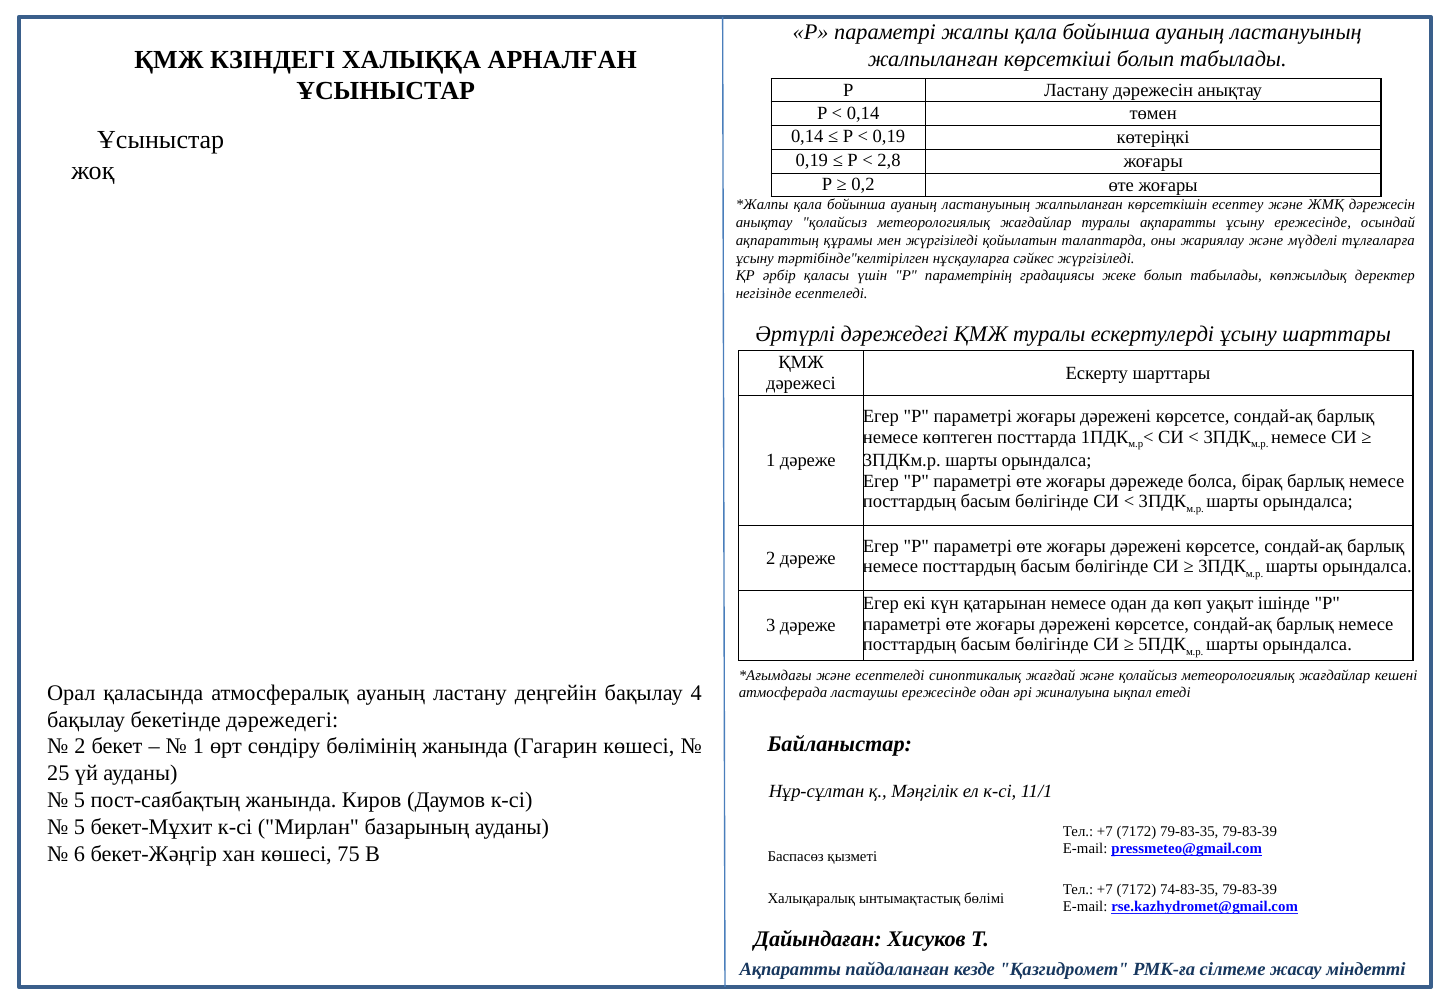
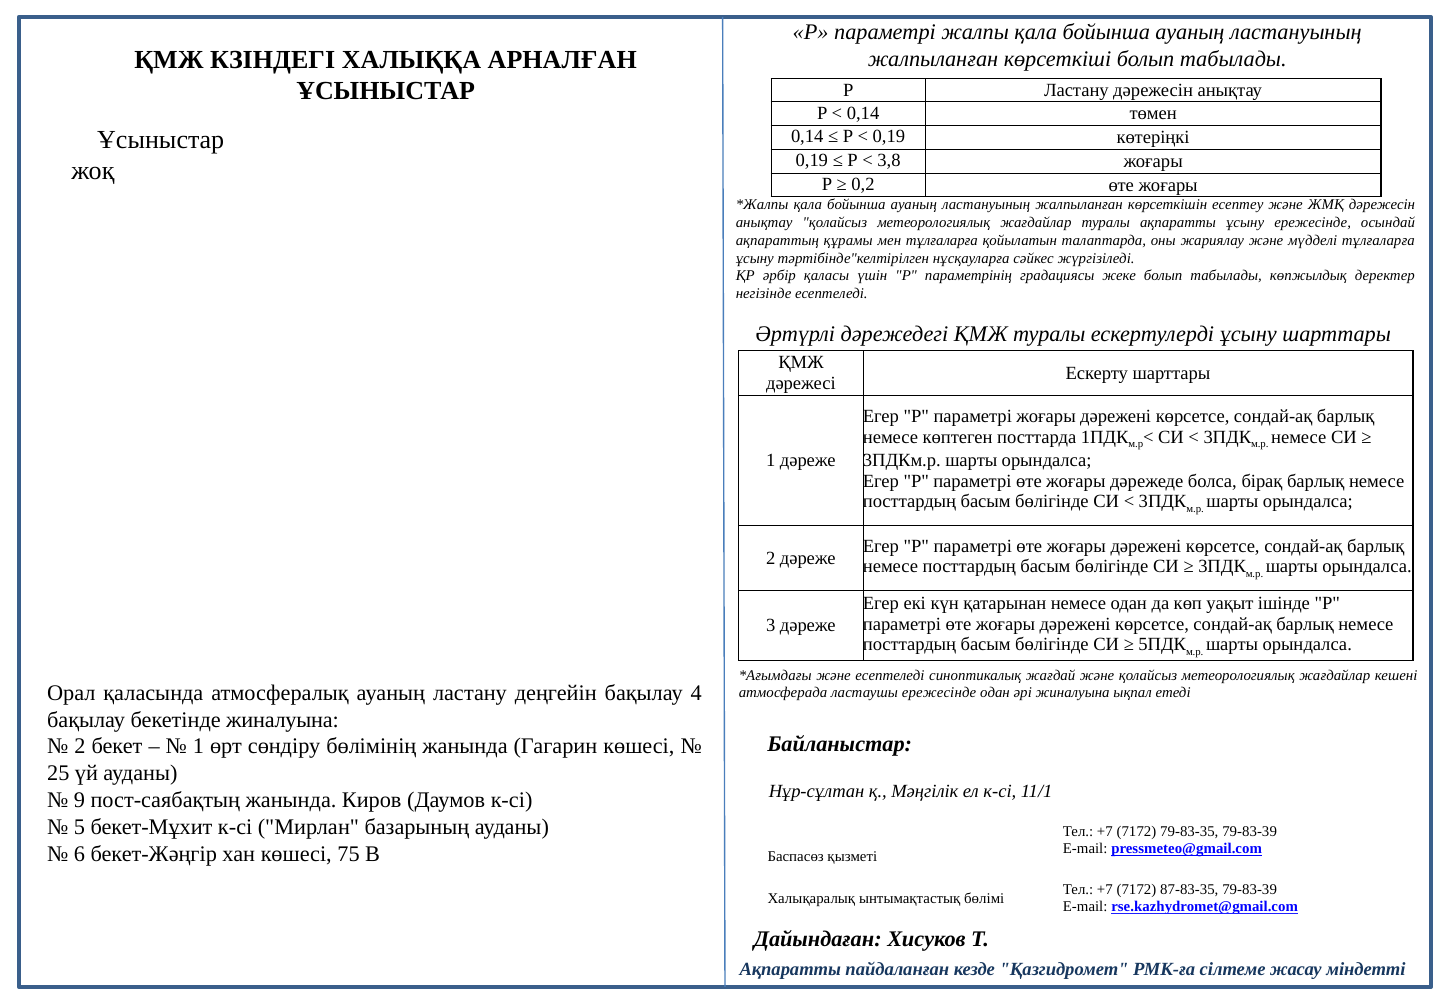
2,8: 2,8 -> 3,8 (889, 161)
мен жүргізіледі: жүргізіледі -> тұлғаларға (942, 240)
бекетінде дәрежедегі: дәрежедегі -> жиналуына (282, 720)
5: 5 -> 9 (80, 800)
74-83-35: 74-83-35 -> 87-83-35 (1189, 890)
